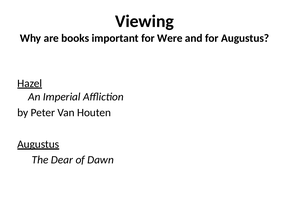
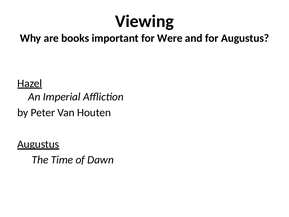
Dear: Dear -> Time (62, 160)
